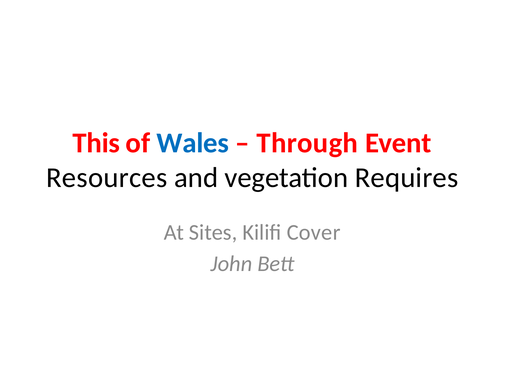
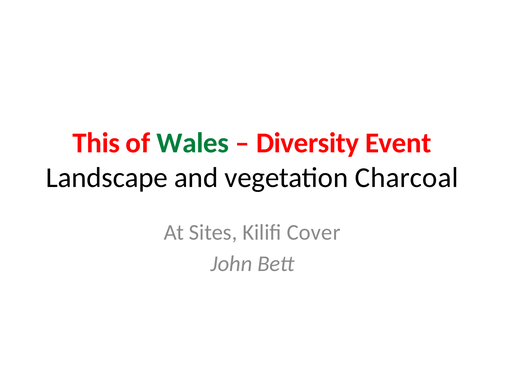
Wales colour: blue -> green (193, 143)
Through: Through -> Diversity (308, 143)
Resources: Resources -> Landscape (107, 178)
Requires: Requires -> Charcoal (407, 178)
